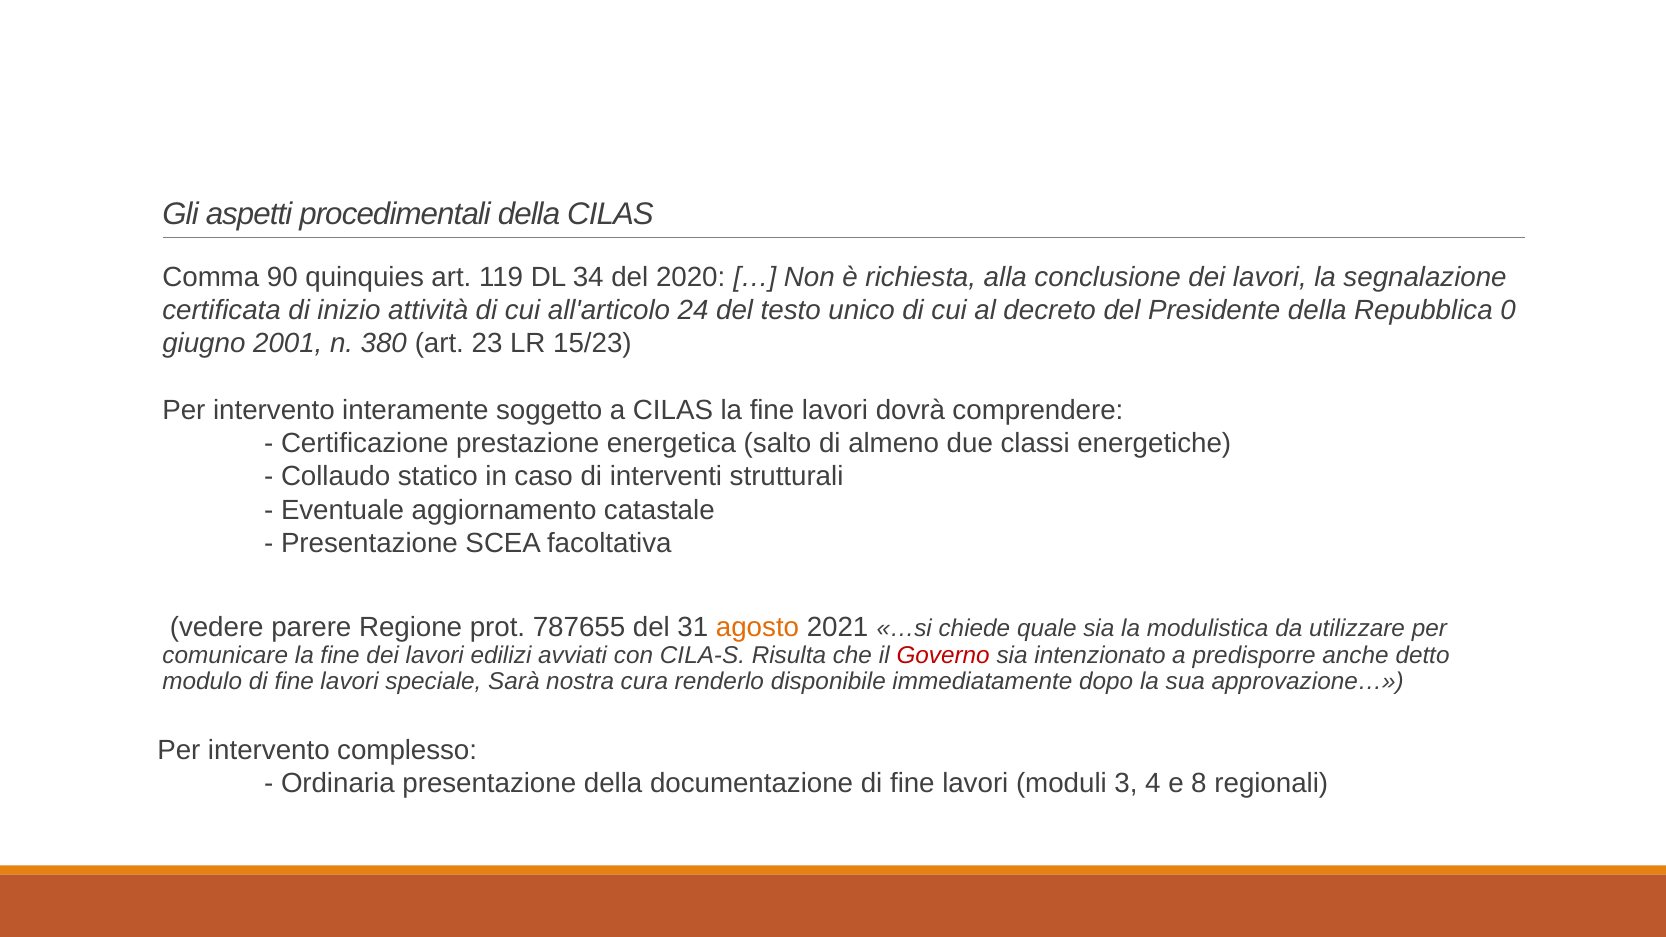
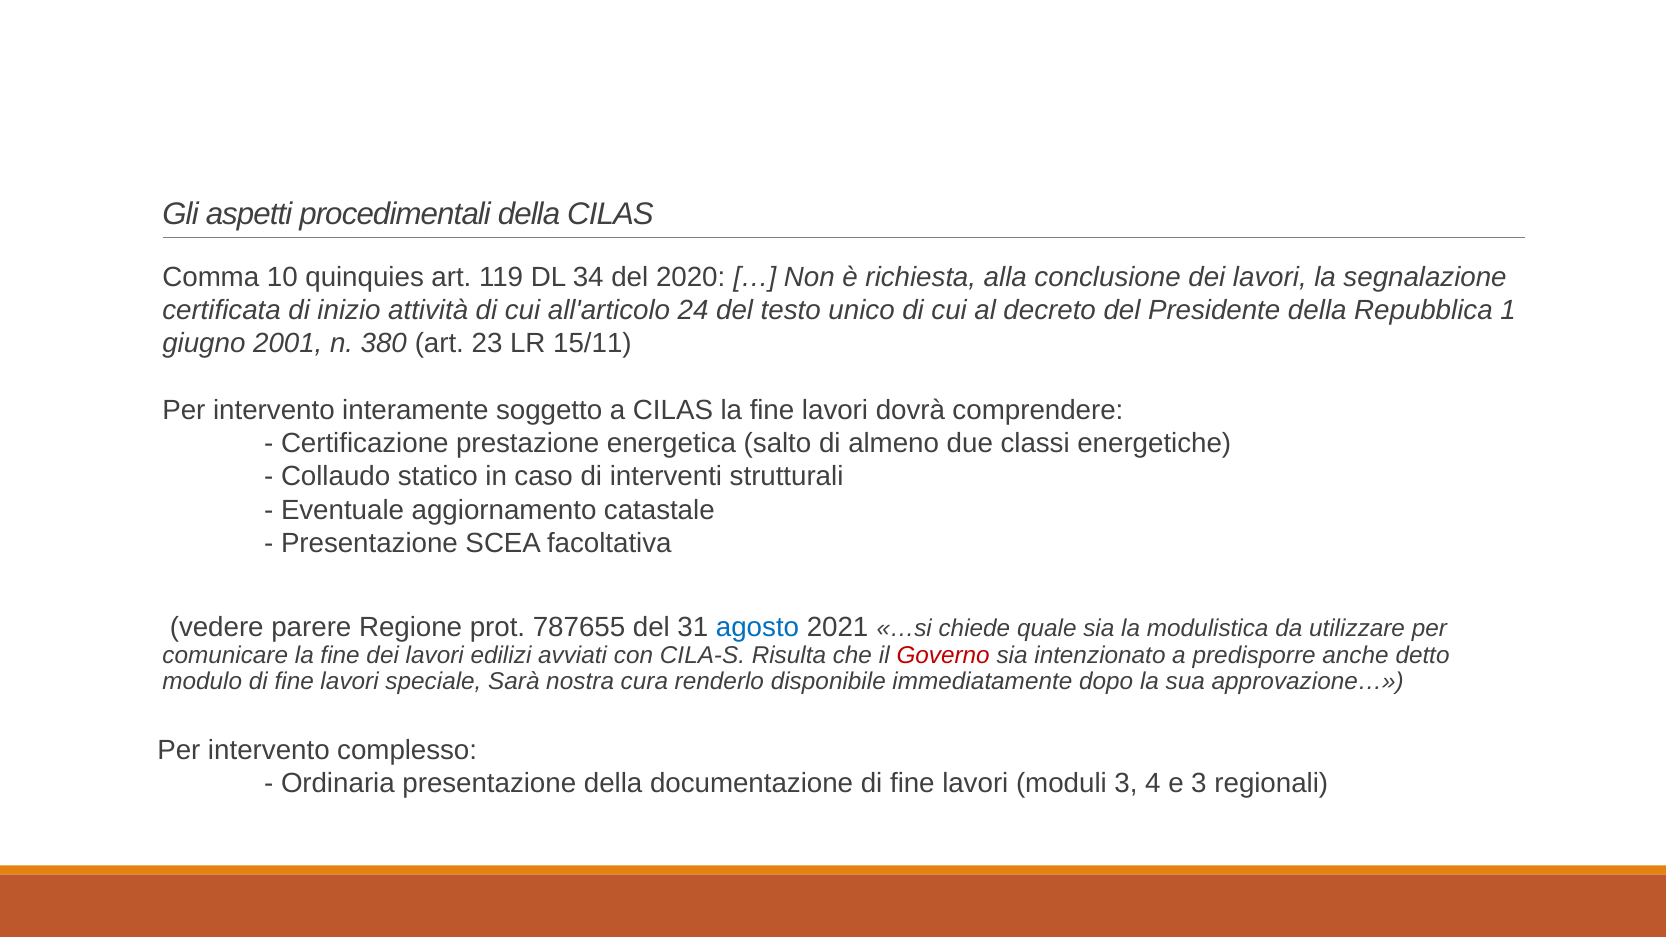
90: 90 -> 10 (282, 277)
0: 0 -> 1 (1508, 310)
15/23: 15/23 -> 15/11 (592, 344)
agosto colour: orange -> blue (758, 627)
e 8: 8 -> 3 (1199, 783)
